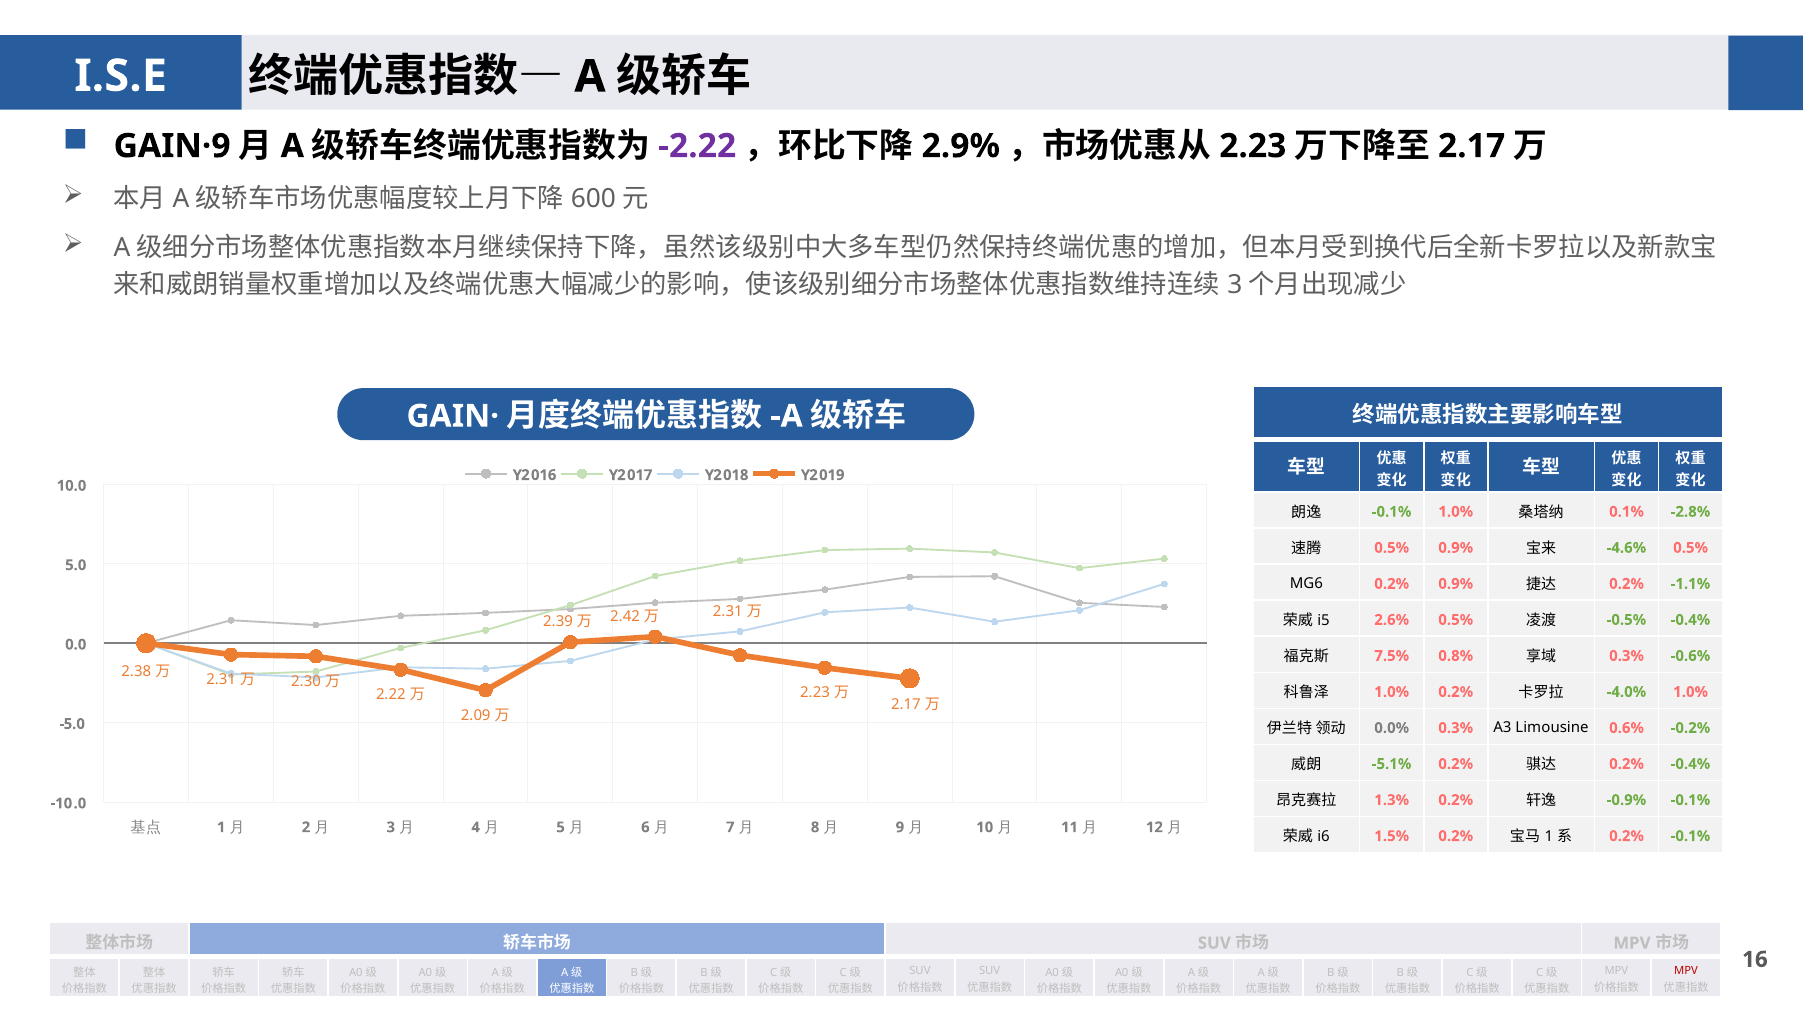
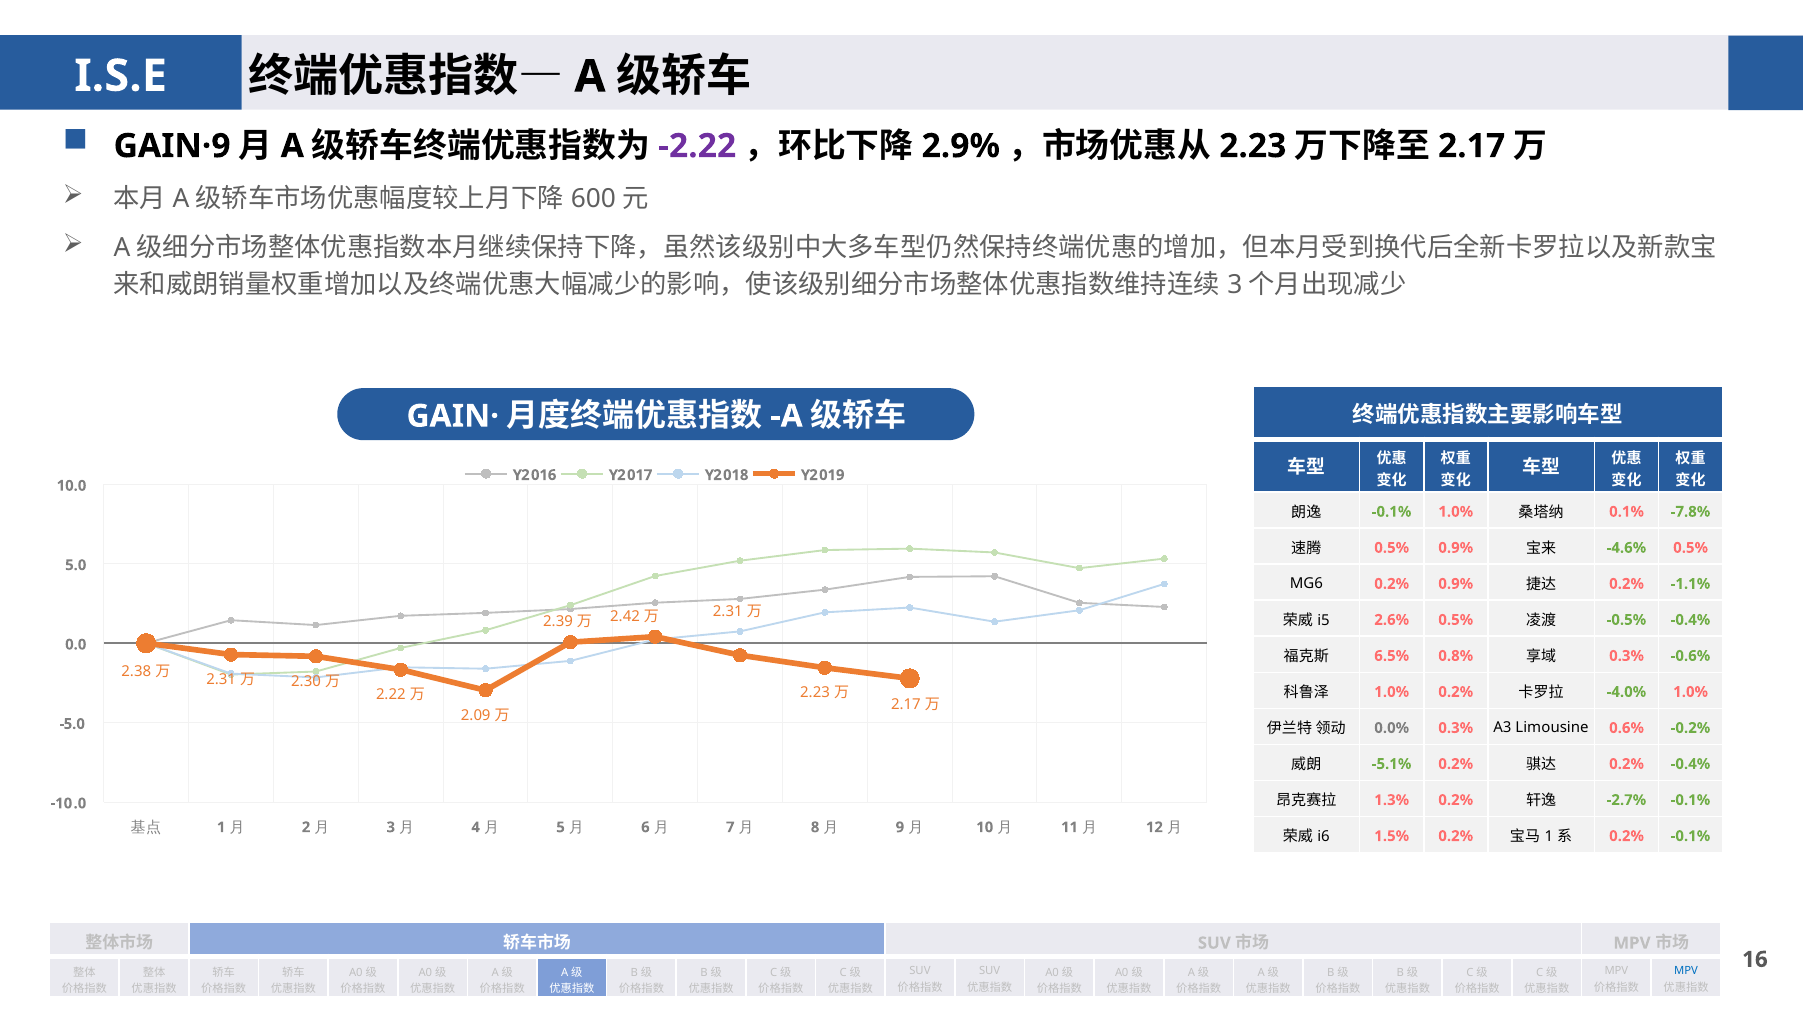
-2.8%: -2.8% -> -7.8% (1690, 512)
7.5%: 7.5% -> 6.5% (1392, 656)
-0.9%: -0.9% -> -2.7% (1626, 800)
MPV colour: red -> blue (1686, 971)
